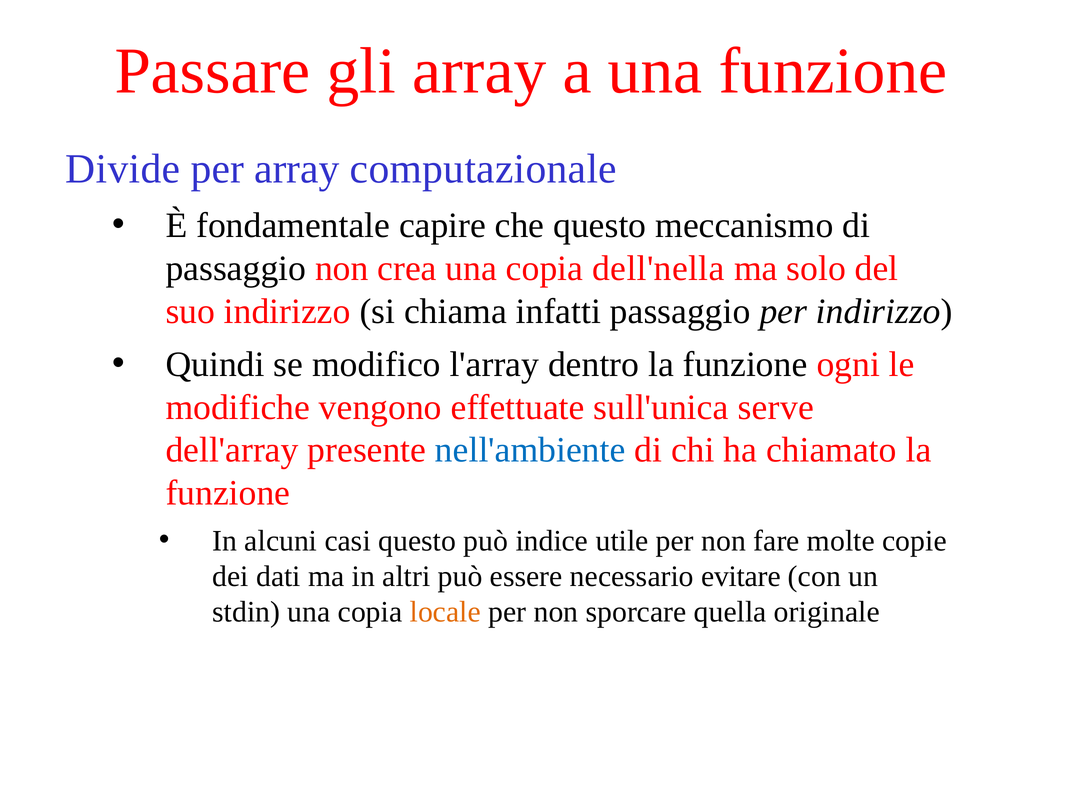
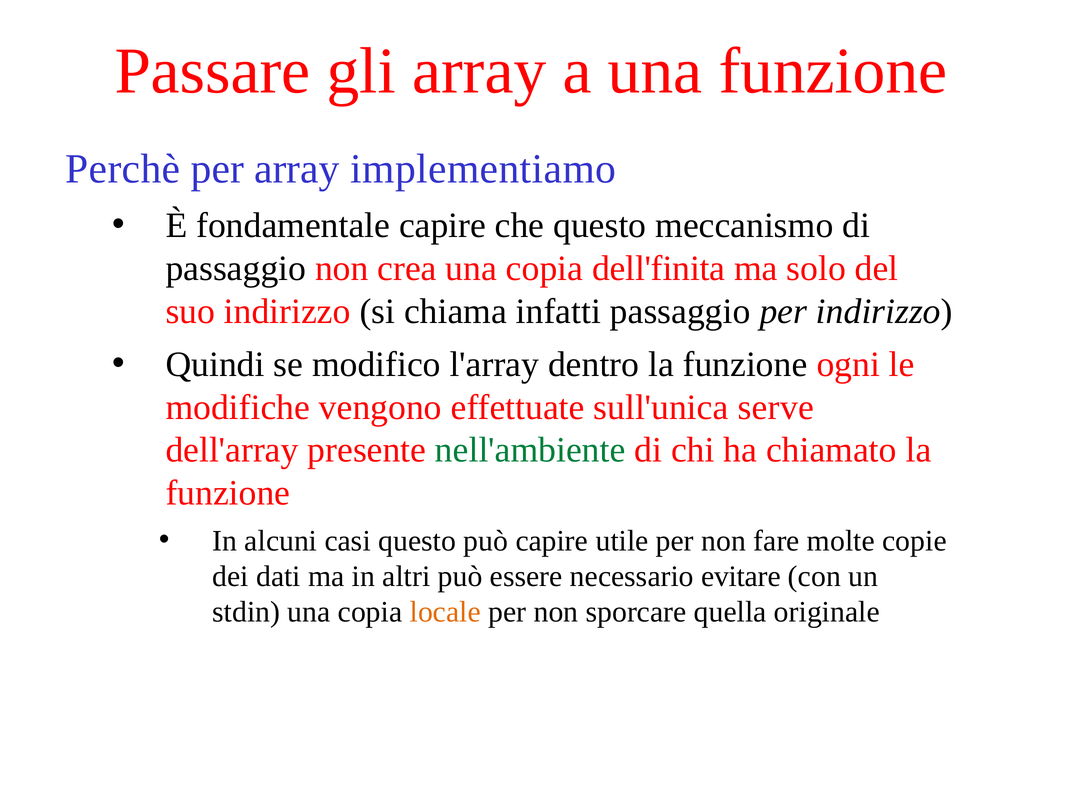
Divide: Divide -> Perchè (123, 169)
computazionale: computazionale -> implementiamo (483, 169)
dell'nella: dell'nella -> dell'finita (659, 268)
nell'ambiente colour: blue -> green (530, 450)
può indice: indice -> capire (552, 540)
